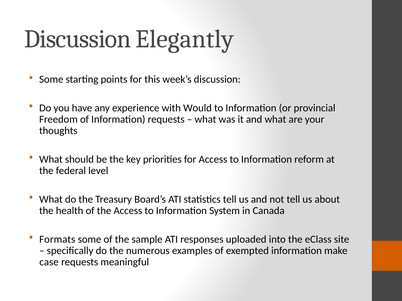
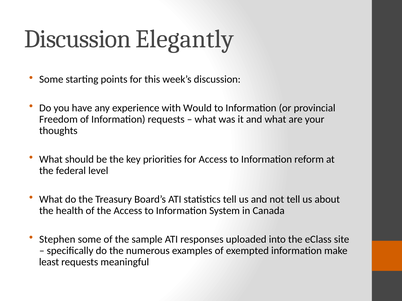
Formats: Formats -> Stephen (57, 240)
case: case -> least (49, 263)
